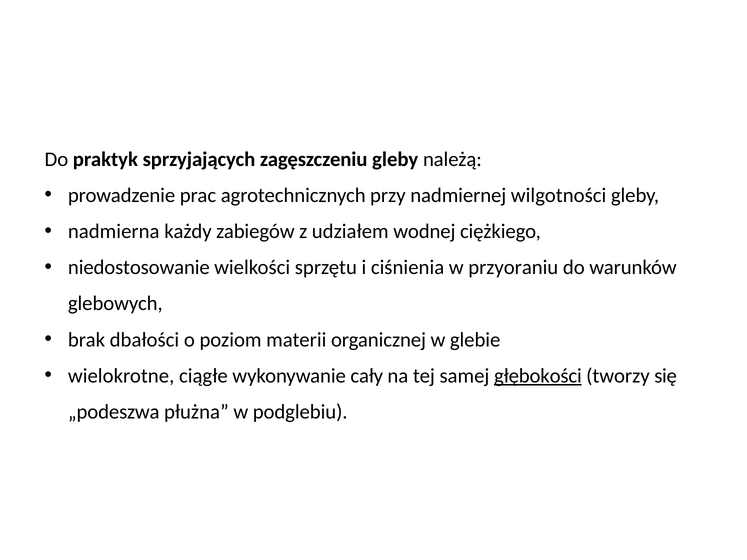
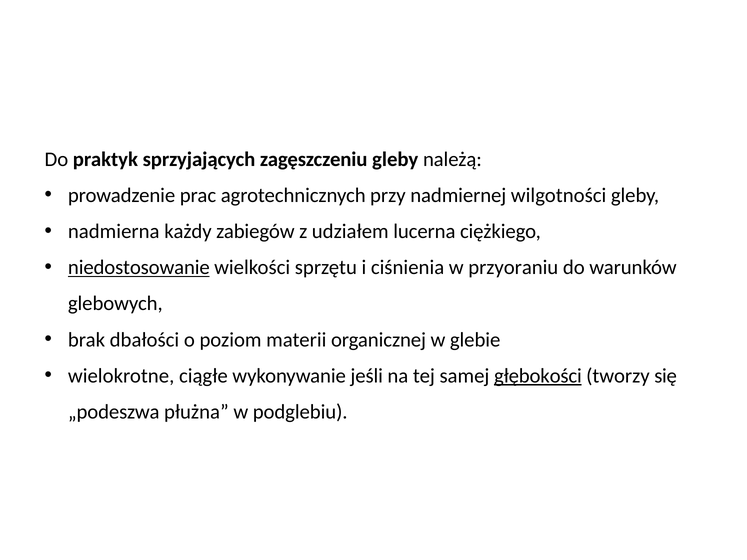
wodnej: wodnej -> lucerna (424, 231)
niedostosowanie underline: none -> present (139, 268)
cały: cały -> jeśli (367, 376)
